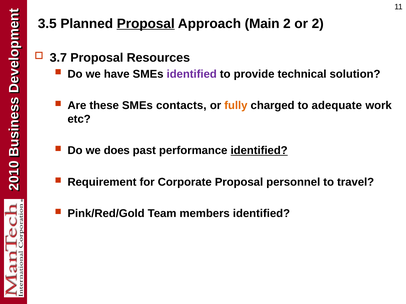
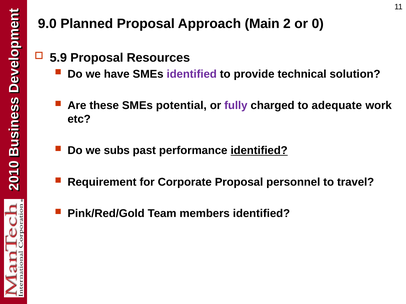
3.5: 3.5 -> 9.0 (47, 24)
Proposal underline: present -> none (146, 24)
or 2: 2 -> 0 (318, 24)
3.7: 3.7 -> 5.9 (58, 58)
contacts: contacts -> potential (181, 106)
fully colour: orange -> purple (236, 106)
does: does -> subs (117, 151)
